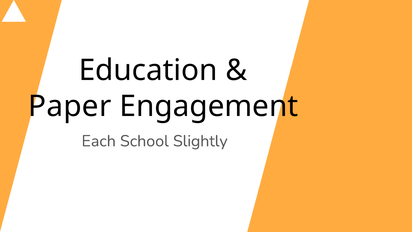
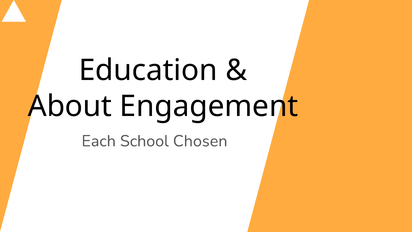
Paper: Paper -> About (70, 106)
Slightly: Slightly -> Chosen (200, 141)
